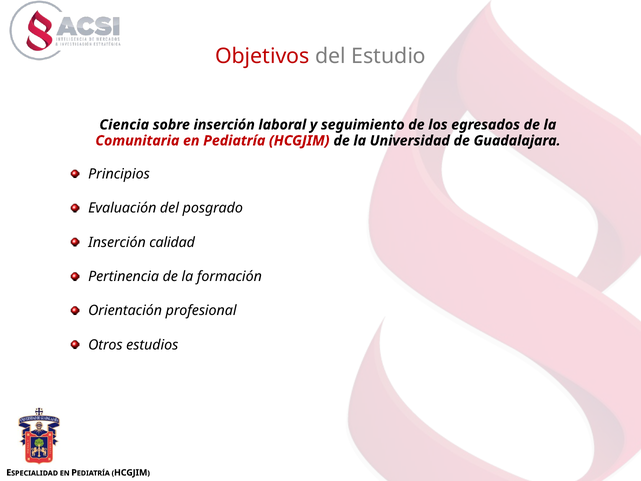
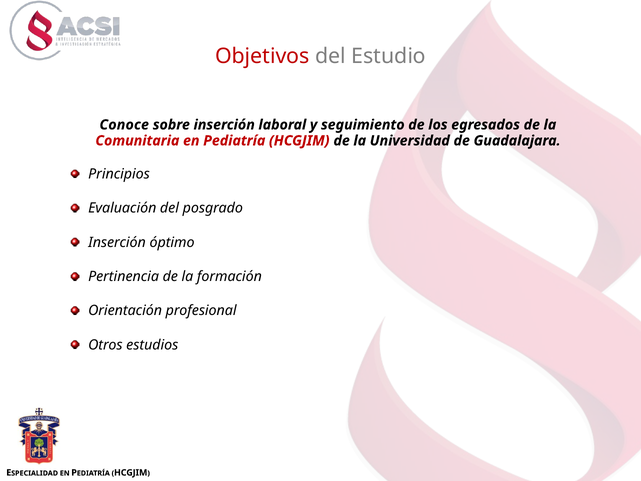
Ciencia: Ciencia -> Conoce (124, 125)
calidad: calidad -> óptimo (172, 242)
